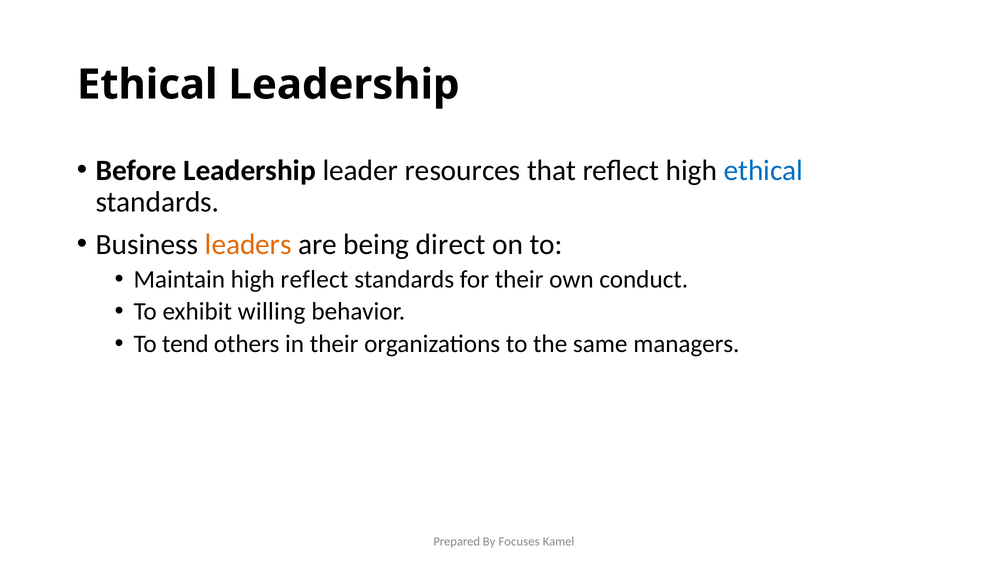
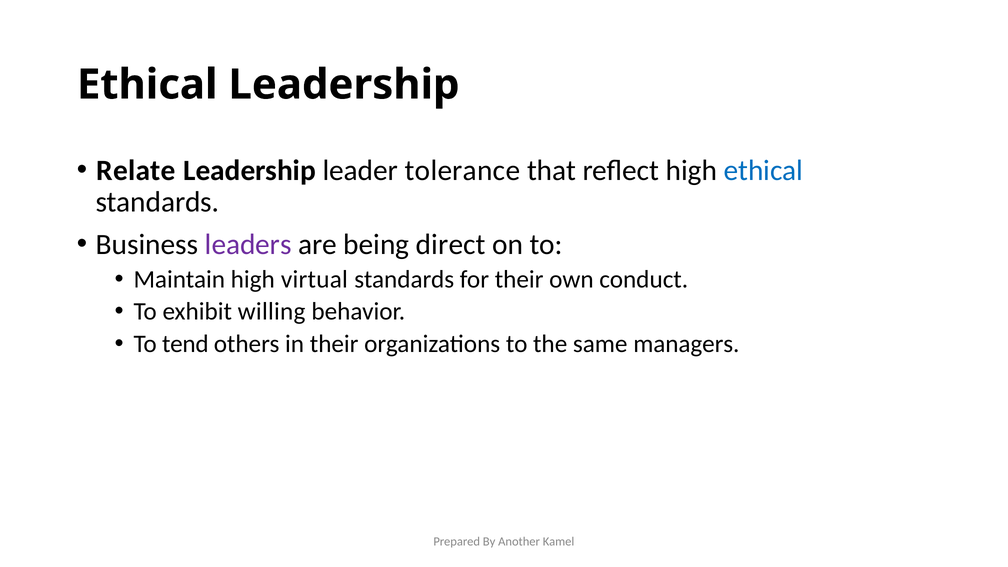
Before: Before -> Relate (136, 170)
resources: resources -> tolerance (462, 170)
leaders colour: orange -> purple (248, 244)
high reflect: reflect -> virtual (314, 279)
Focuses: Focuses -> Another (519, 541)
